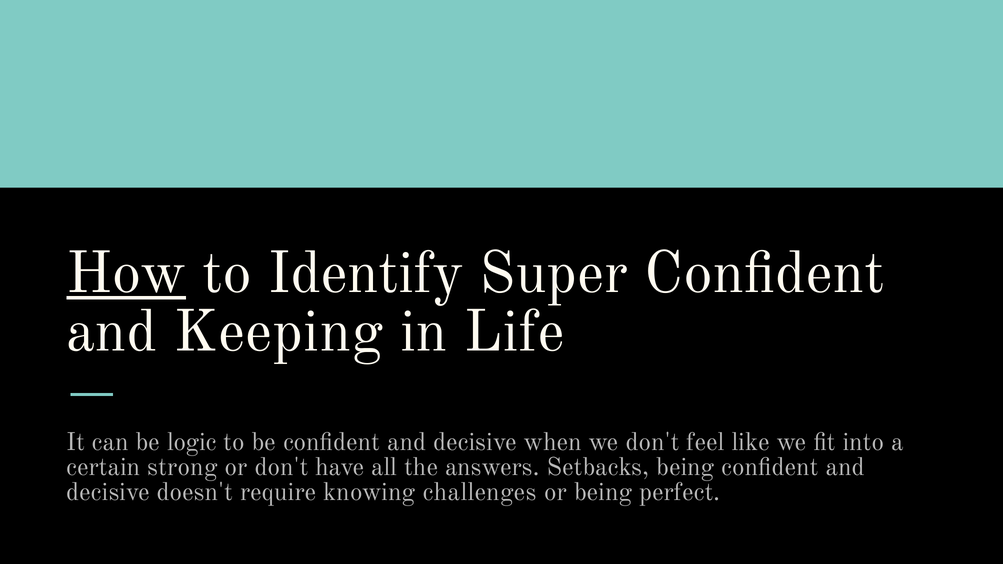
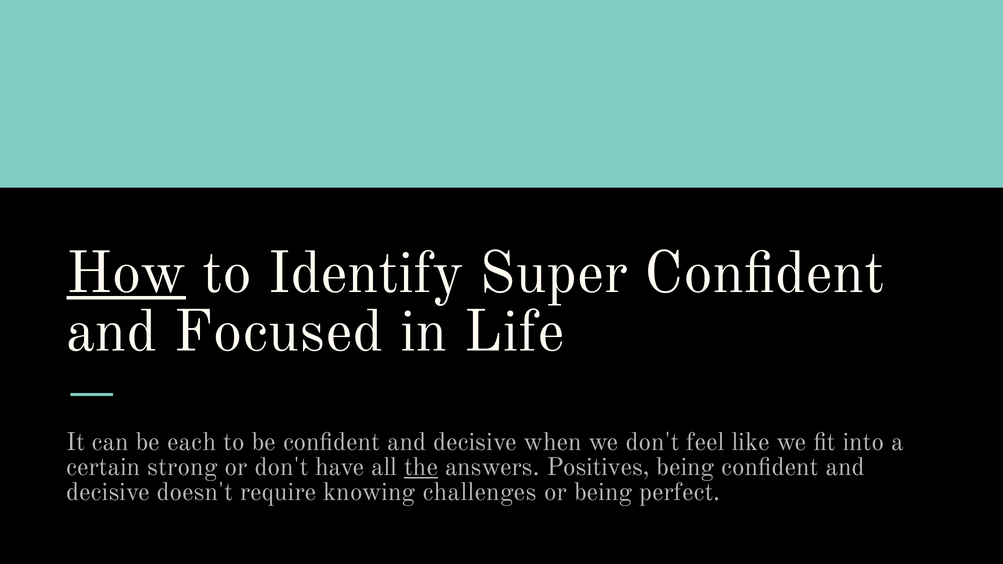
Keeping: Keeping -> Focused (278, 331)
logic: logic -> each (192, 442)
the underline: none -> present (421, 467)
Setbacks: Setbacks -> Positives (598, 467)
